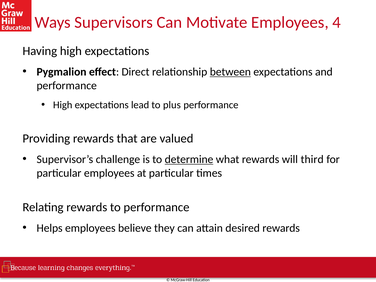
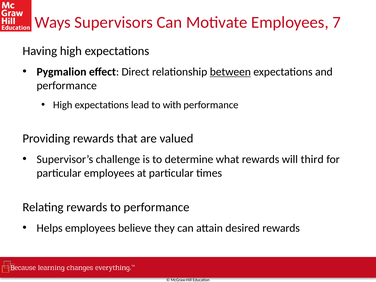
4: 4 -> 7 (337, 22)
plus: plus -> with (172, 105)
determine underline: present -> none (189, 159)
